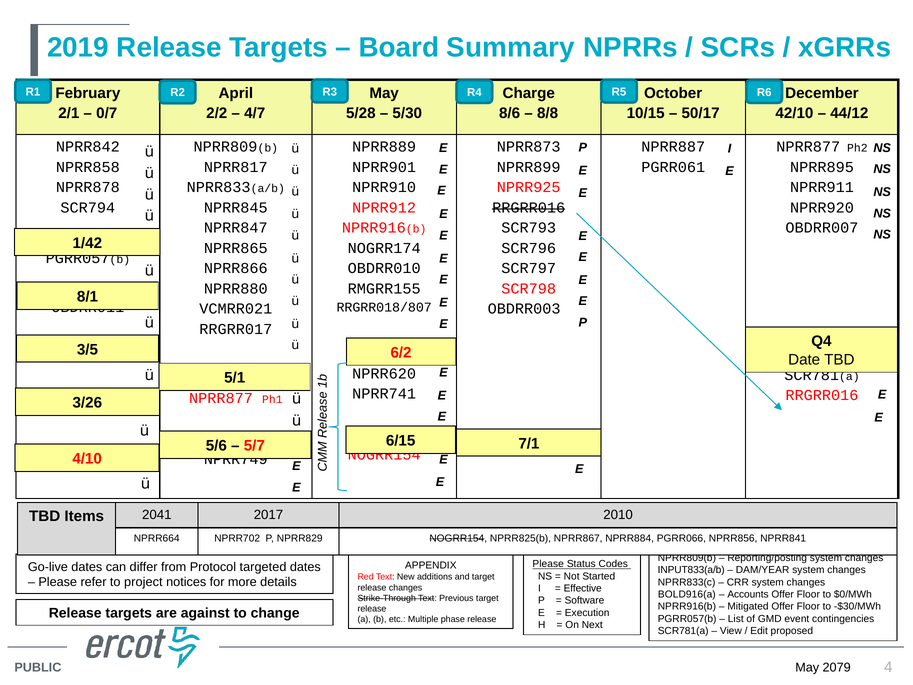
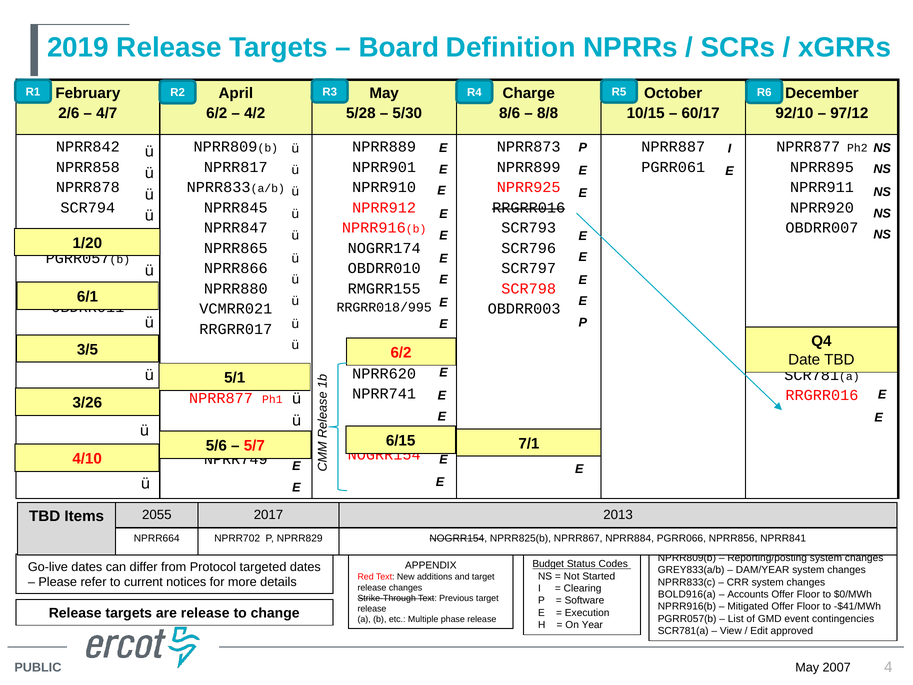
Summary: Summary -> Definition (511, 48)
2/1: 2/1 -> 2/6 (69, 113)
0/7: 0/7 -> 4/7 (107, 113)
2/2: 2/2 -> 6/2 (217, 113)
4/7: 4/7 -> 4/2 (255, 113)
50/17: 50/17 -> 60/17 (701, 113)
42/10: 42/10 -> 92/10 (794, 113)
44/12: 44/12 -> 97/12 (849, 113)
1/42: 1/42 -> 1/20 (87, 243)
8/1: 8/1 -> 6/1 (88, 297)
RRGRR018/807: RRGRR018/807 -> RRGRR018/995 (384, 307)
2041: 2041 -> 2055 (157, 515)
2010: 2010 -> 2013 (618, 515)
Please: Please -> Budget (548, 564)
INPUT833(a/b: INPUT833(a/b -> GREY833(a/b (691, 570)
project: project -> current (143, 582)
Effective: Effective -> Clearing (583, 588)
-$30/MWh: -$30/MWh -> -$41/MWh (857, 606)
are against: against -> release (205, 613)
Next: Next -> Year (592, 625)
proposed: proposed -> approved (792, 631)
2079: 2079 -> 2007 (837, 667)
